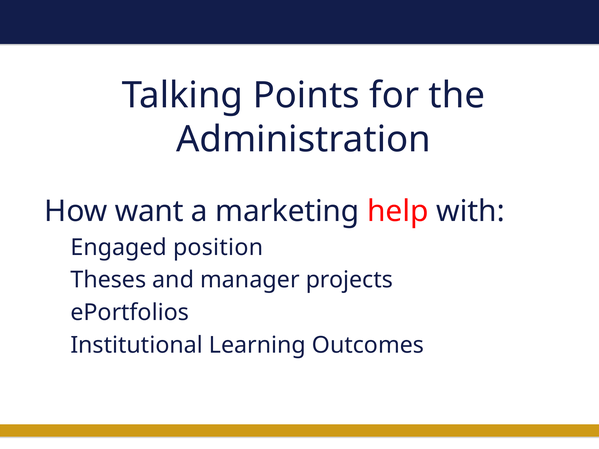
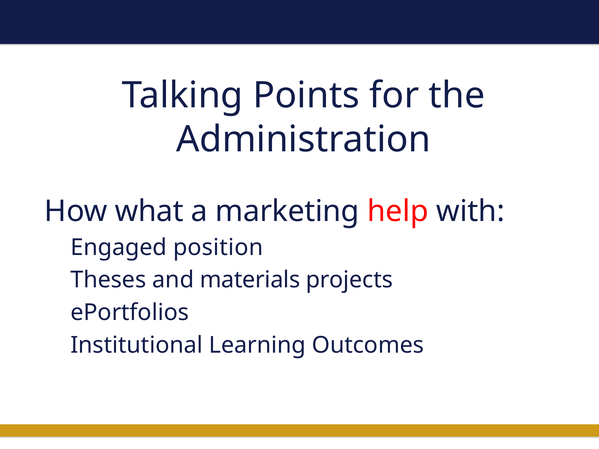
want: want -> what (149, 211)
manager: manager -> materials (250, 280)
